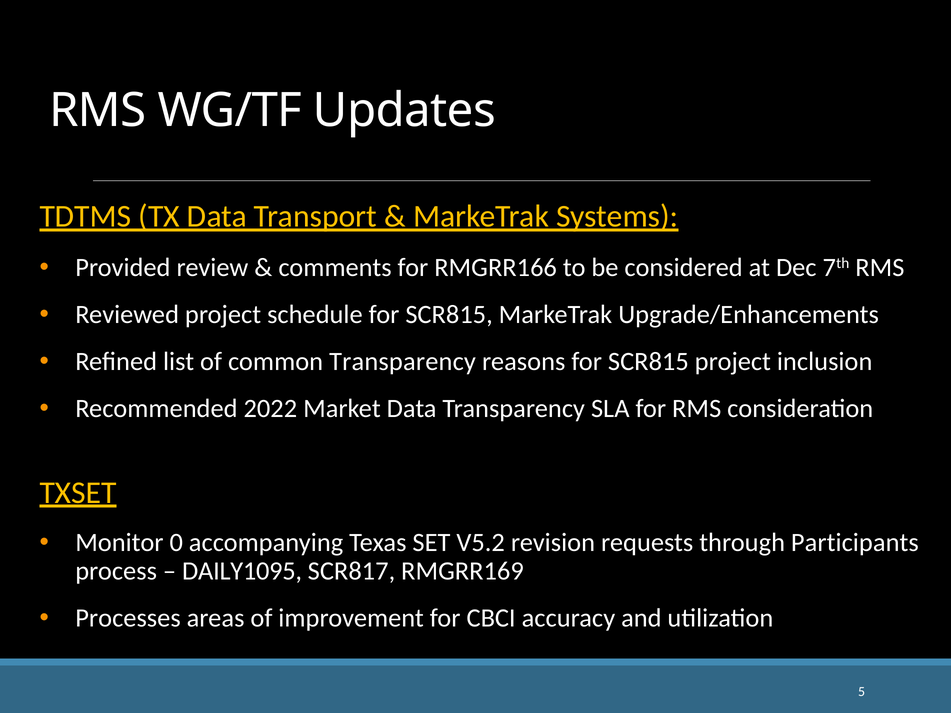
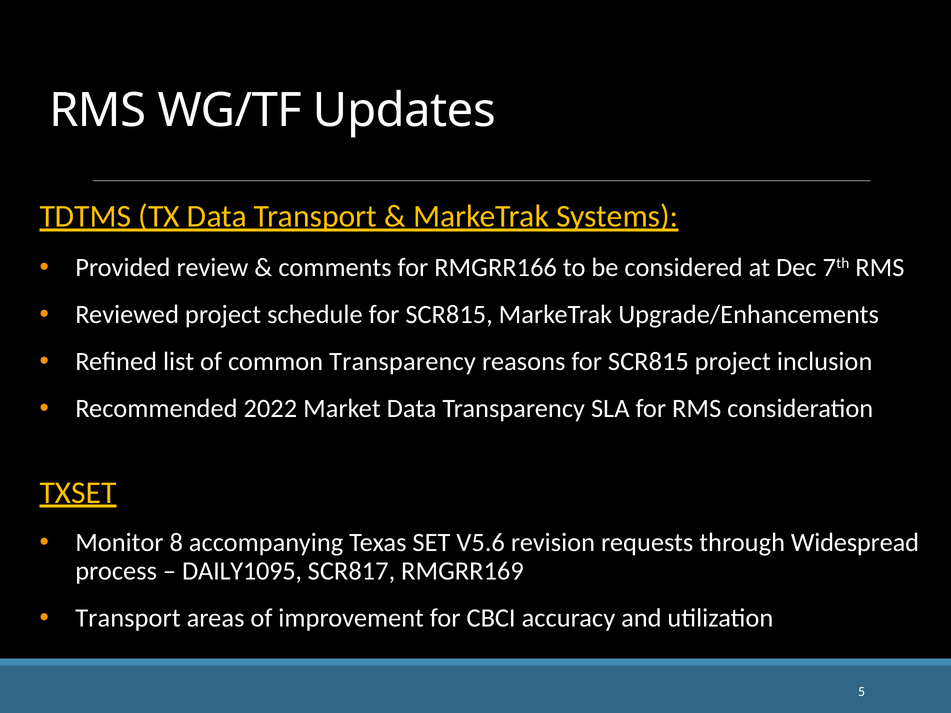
0: 0 -> 8 (176, 543)
V5.2: V5.2 -> V5.6 (481, 543)
Participants: Participants -> Widespread (855, 543)
Processes: Processes -> Transport (128, 618)
